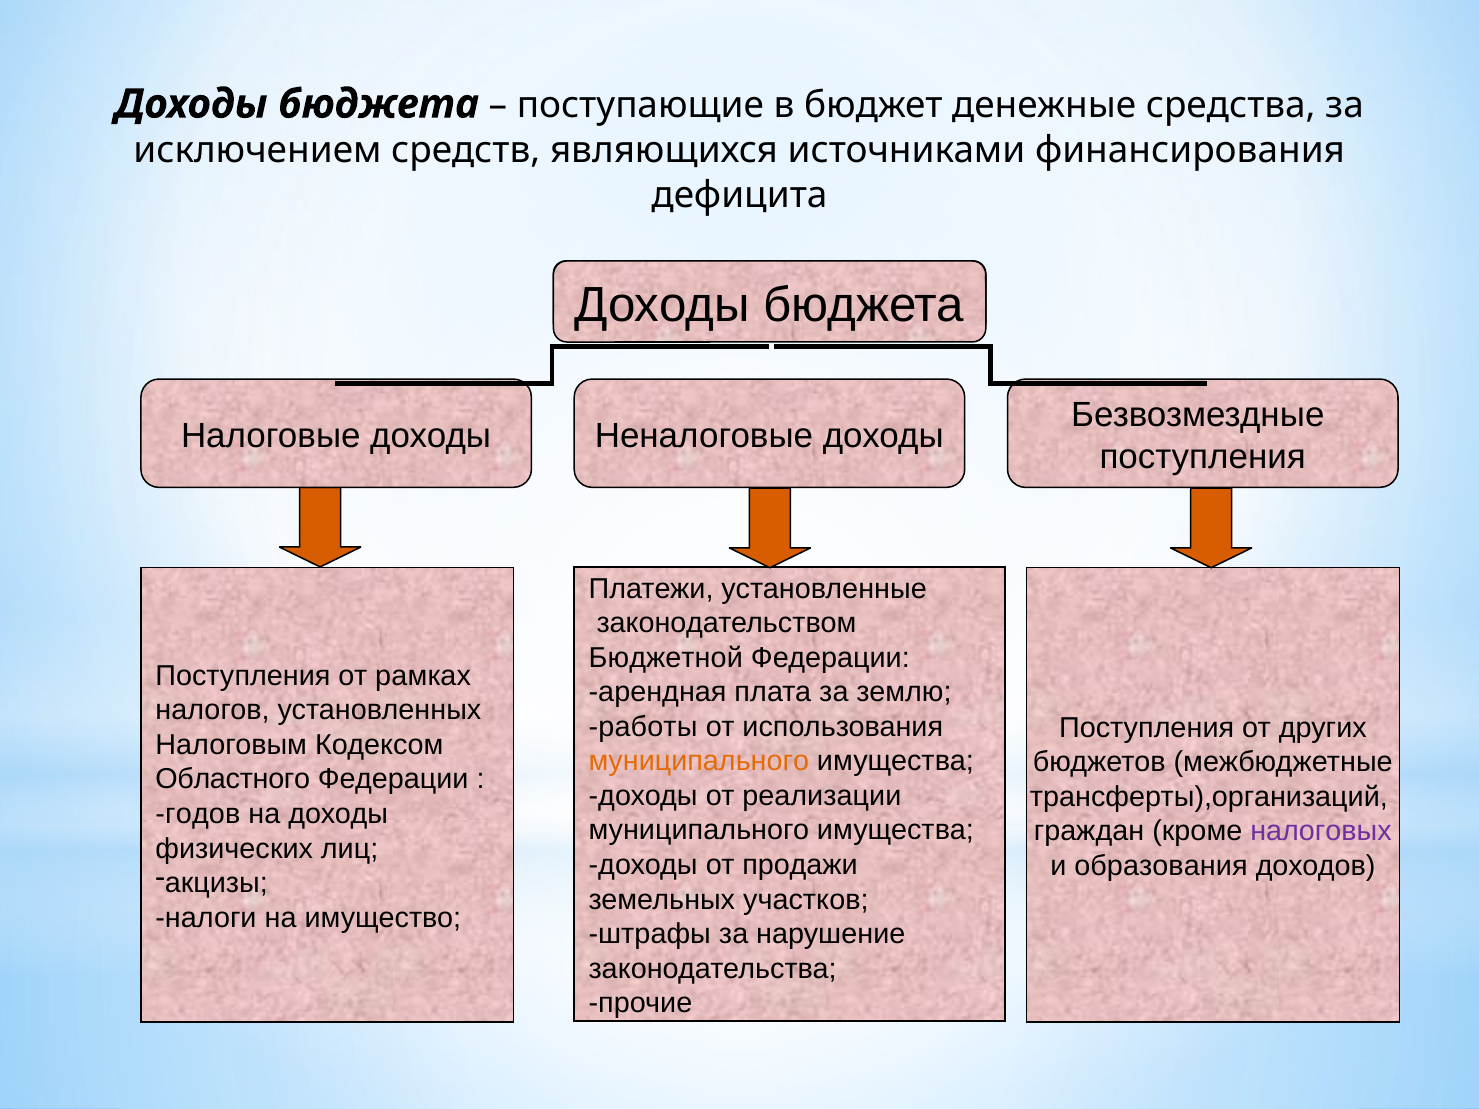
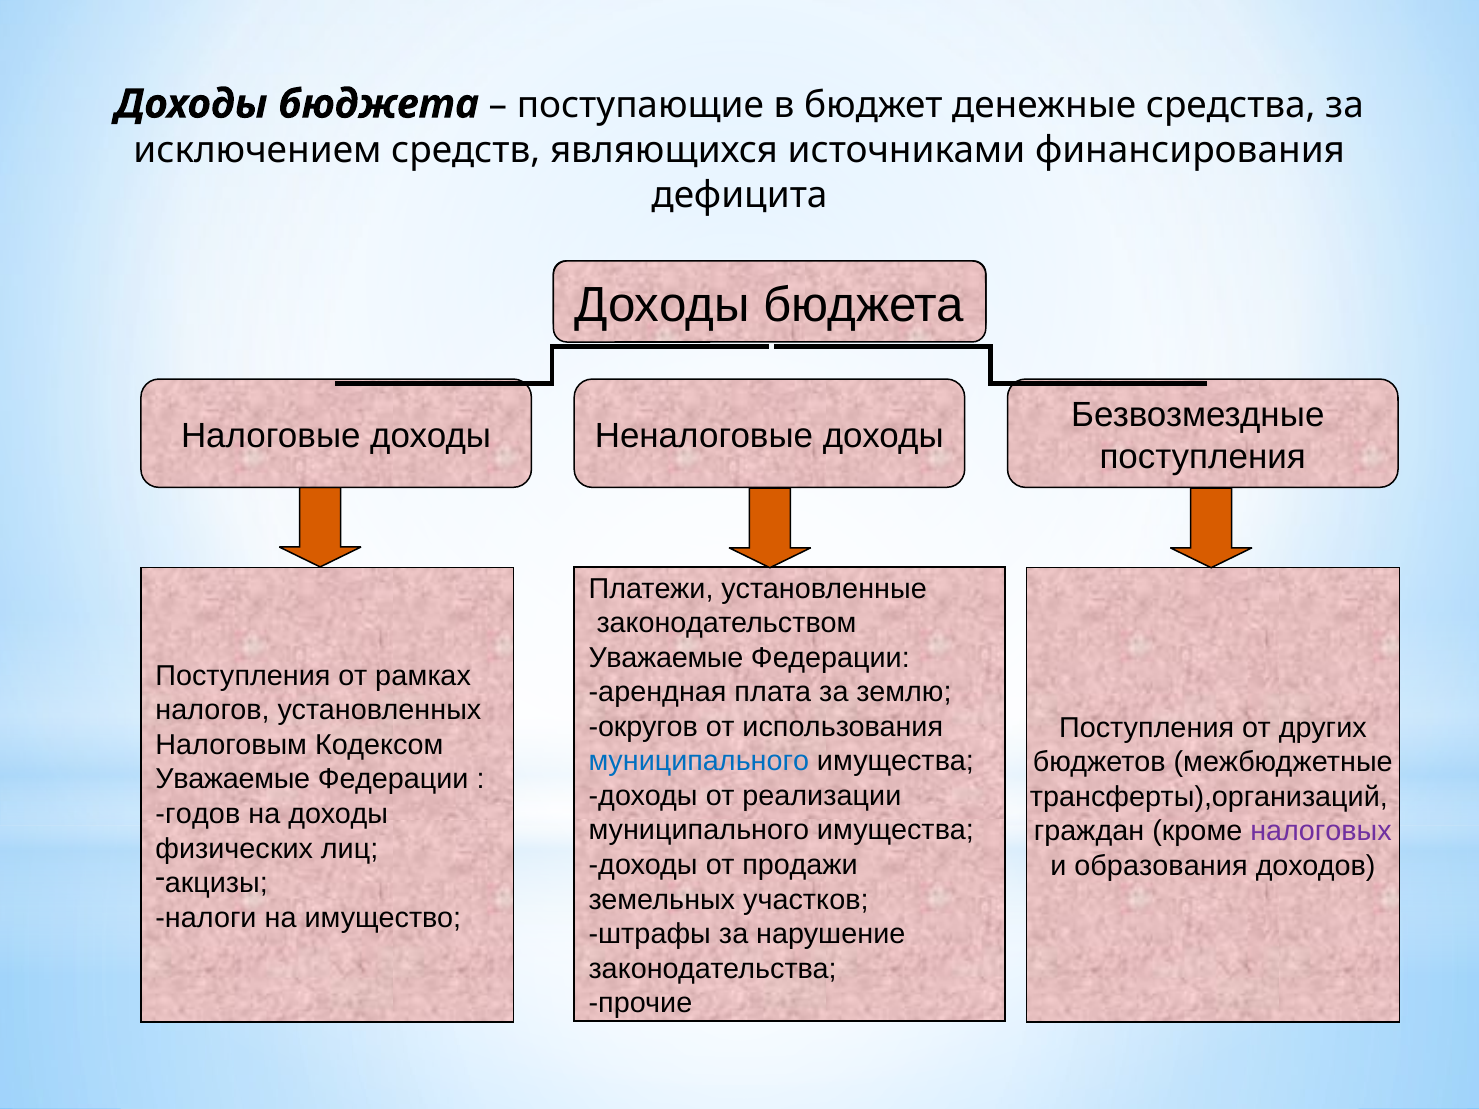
Бюджетной: Бюджетной -> Уважаемые (666, 658)
работы: работы -> округов (643, 727)
муниципального colour: orange -> blue (699, 762)
Областного: Областного -> Уважаемые (233, 780)
